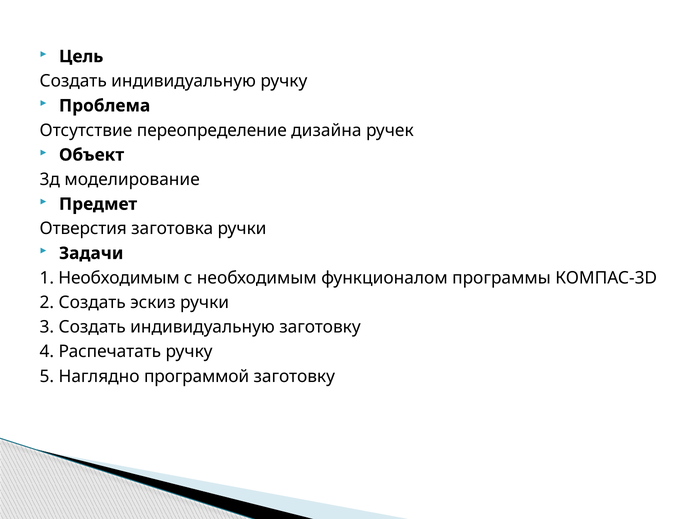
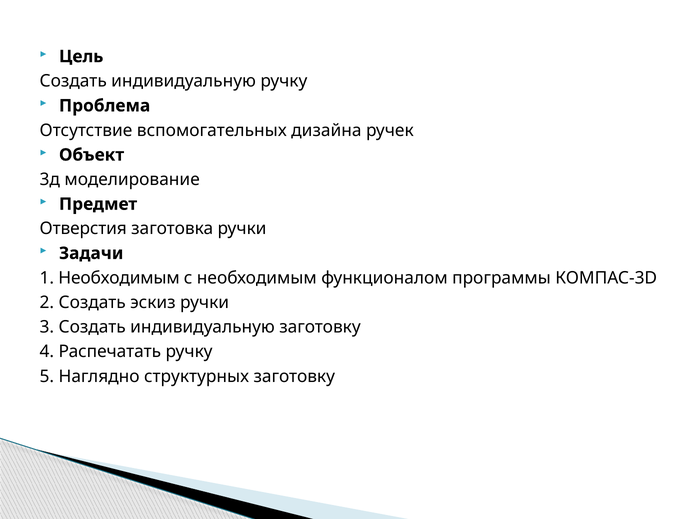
переопределение: переопределение -> вспомогательных (212, 130)
программой: программой -> структурных (197, 376)
